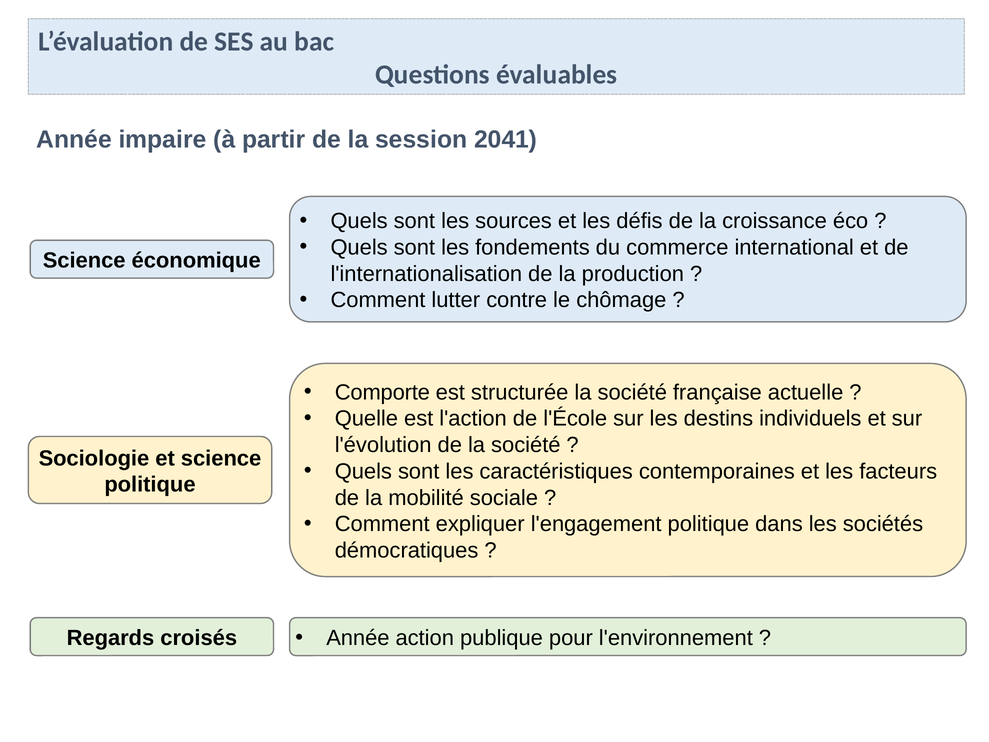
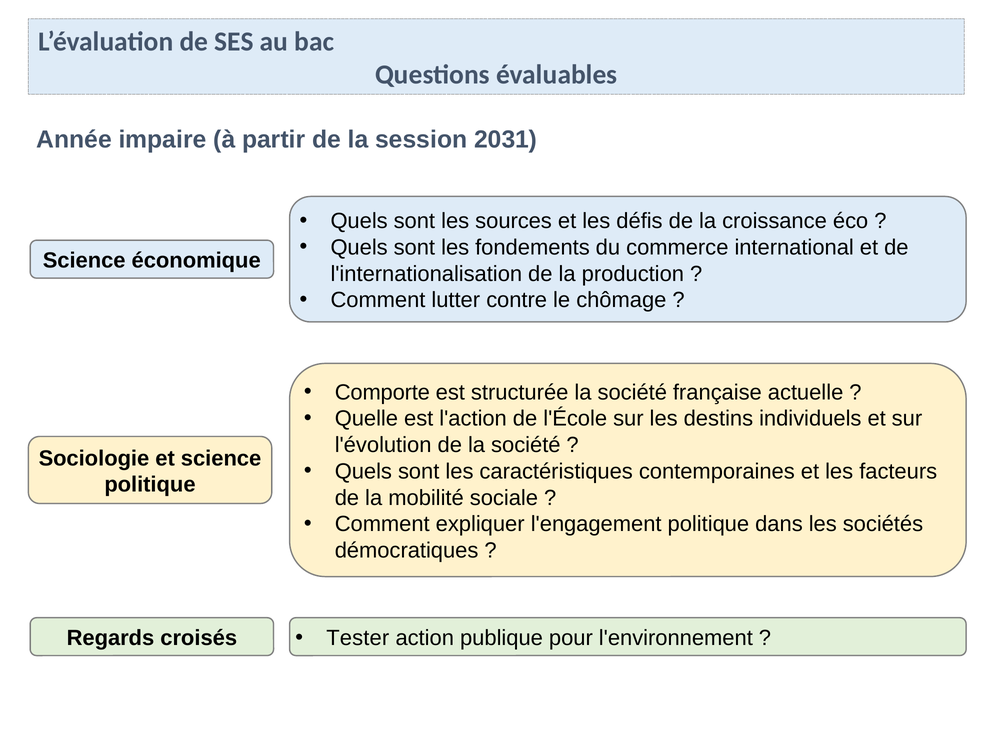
2041: 2041 -> 2031 (506, 139)
Année: Année -> Tester (358, 638)
